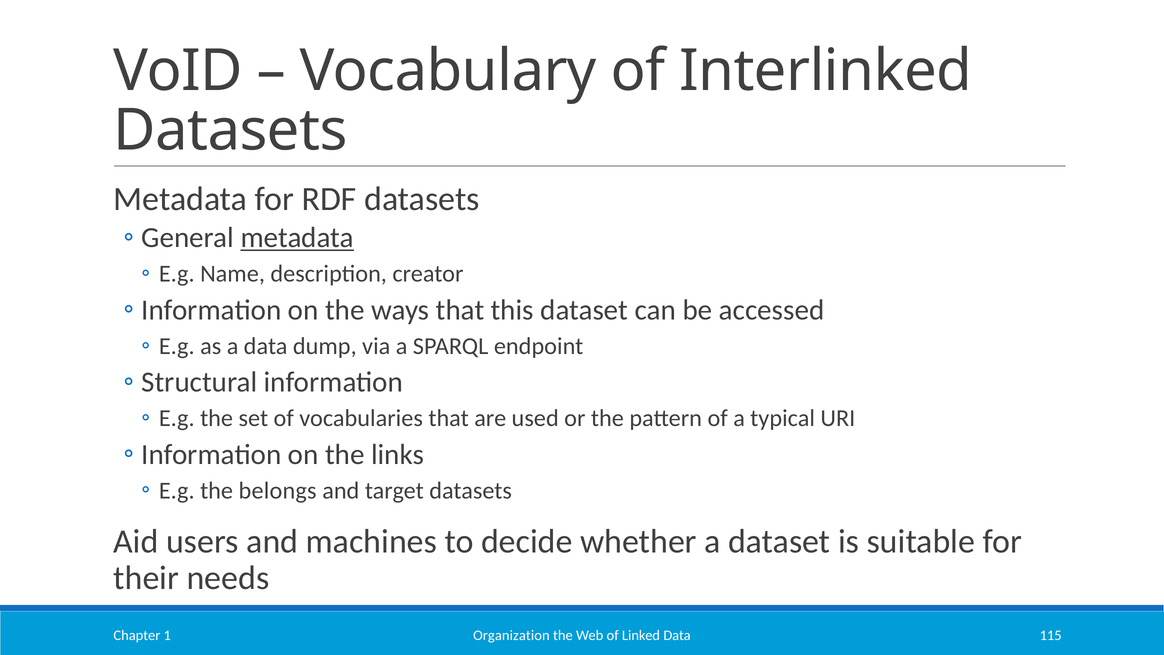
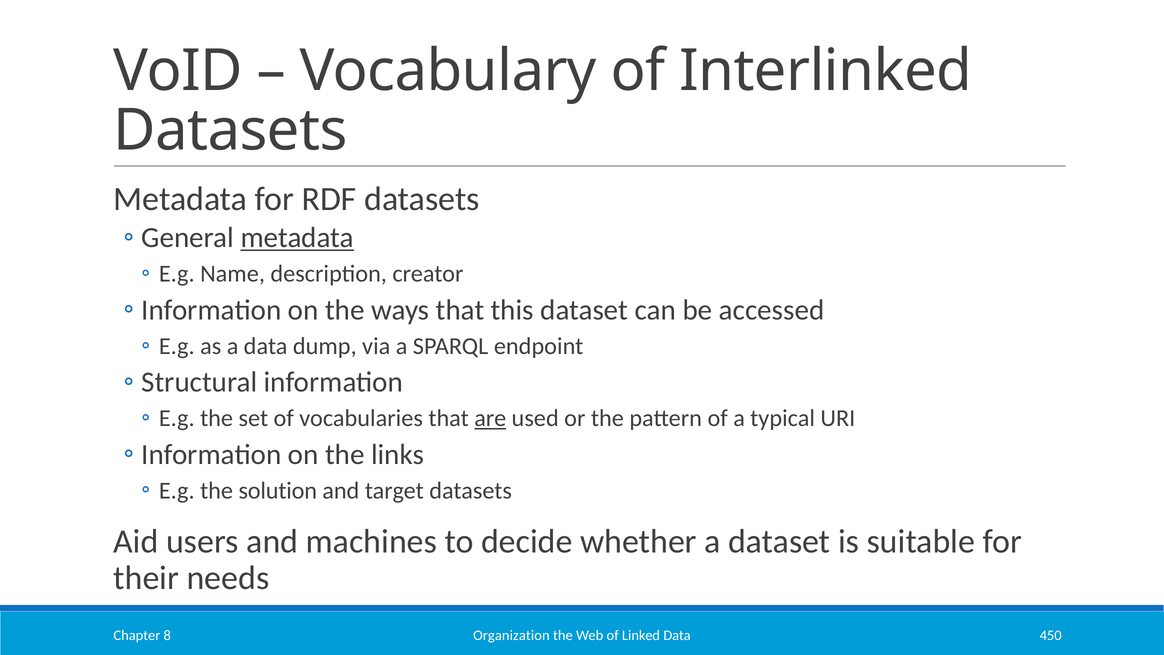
are underline: none -> present (490, 418)
belongs: belongs -> solution (278, 490)
115: 115 -> 450 (1051, 635)
1: 1 -> 8 (167, 635)
